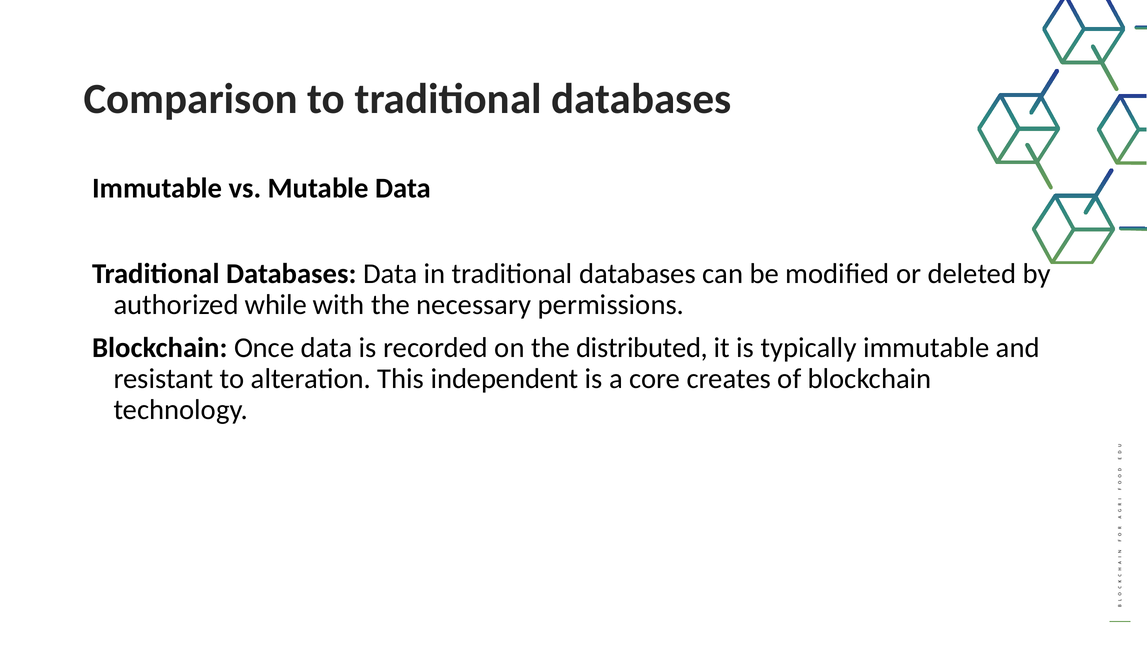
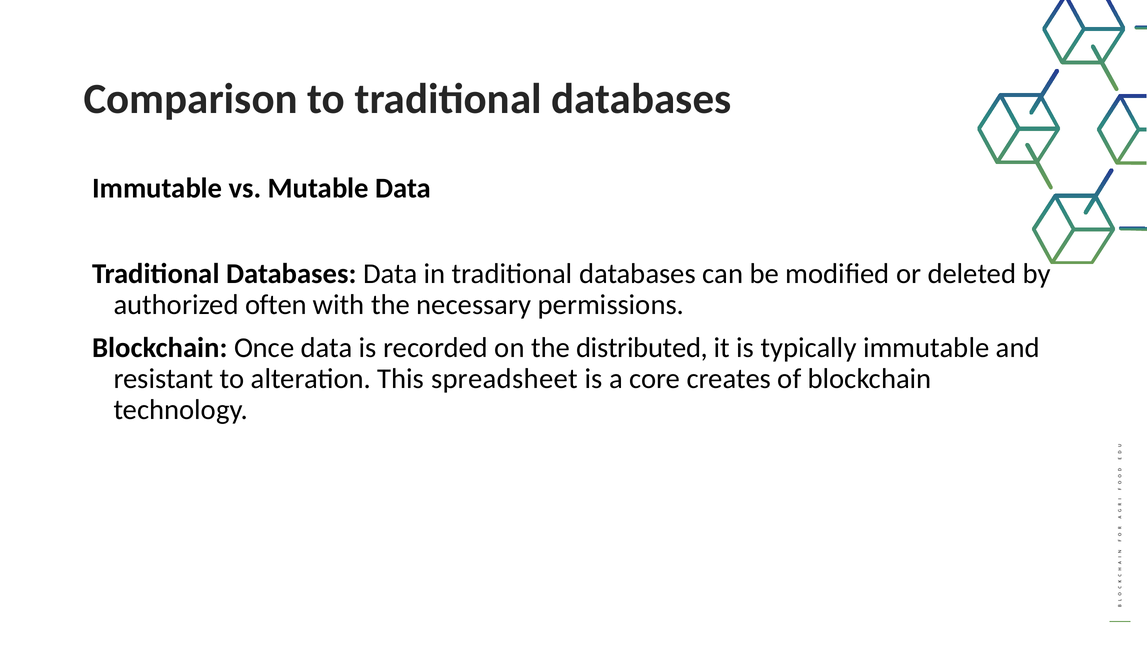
while: while -> often (276, 305)
independent: independent -> spreadsheet (504, 379)
